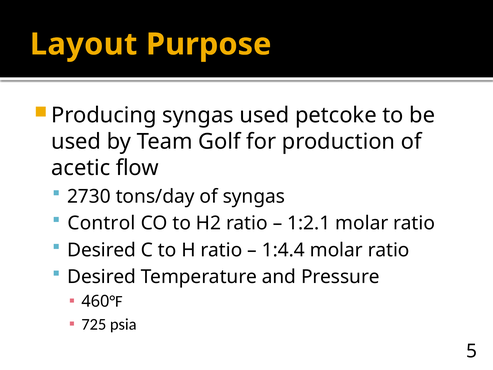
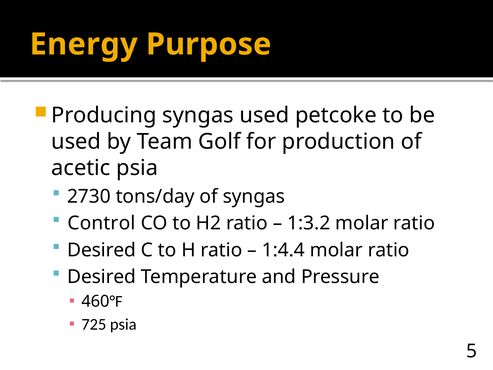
Layout: Layout -> Energy (84, 44)
acetic flow: flow -> psia (137, 168)
1:2.1: 1:2.1 -> 1:3.2 (309, 223)
